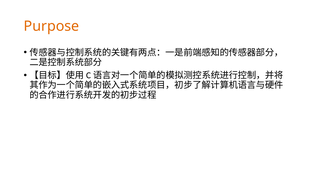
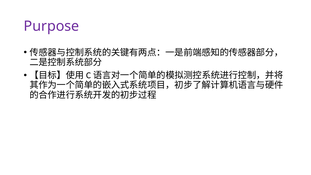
Purpose colour: orange -> purple (51, 26)
